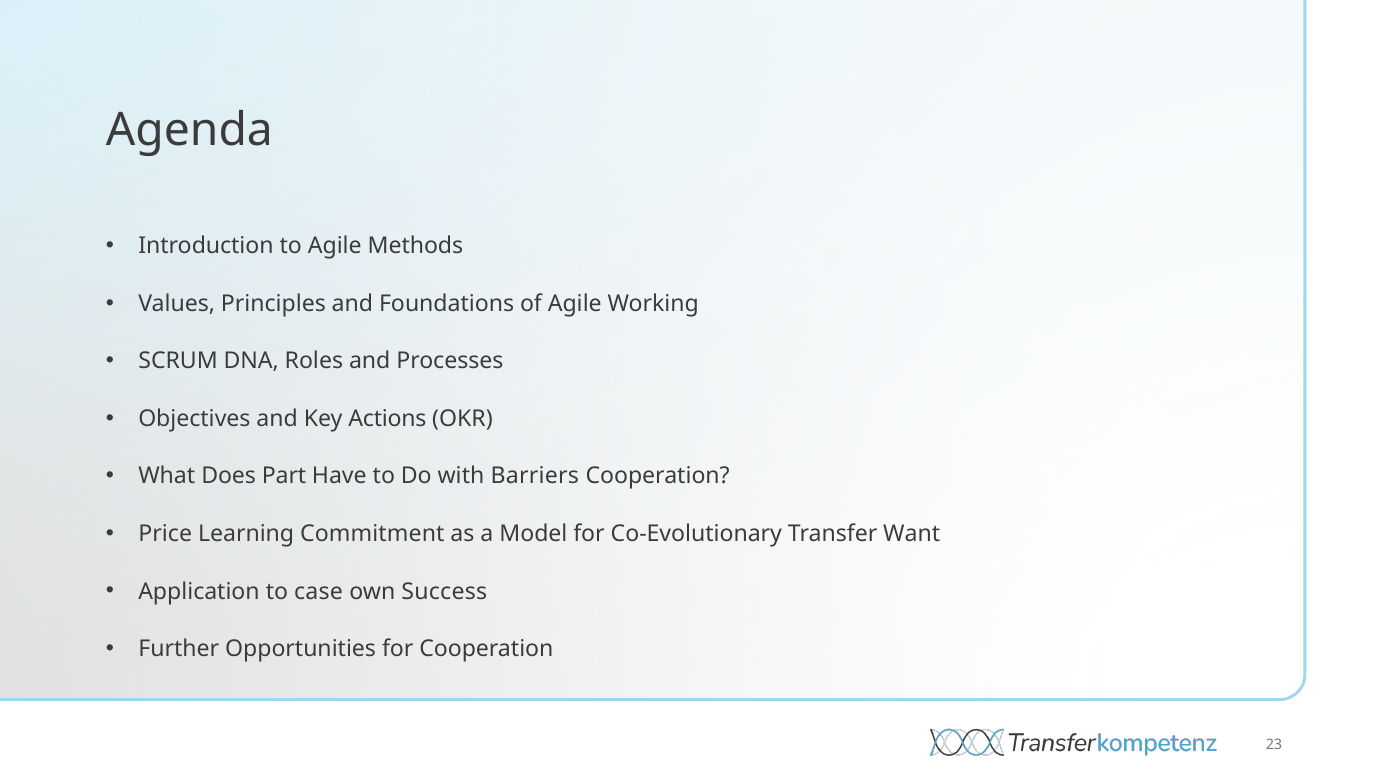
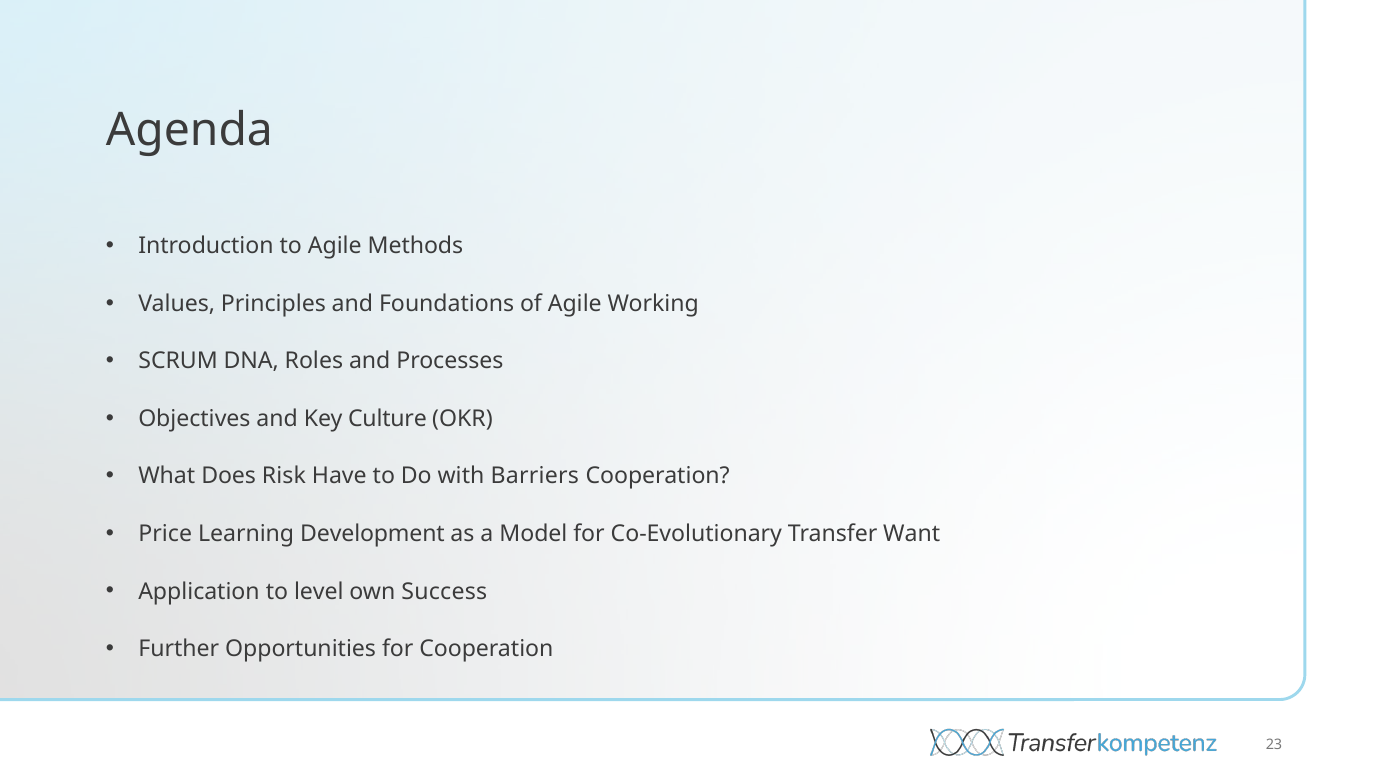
Actions: Actions -> Culture (387, 419)
Part: Part -> Risk (284, 476)
Commitment: Commitment -> Development (372, 534)
case: case -> level (319, 591)
